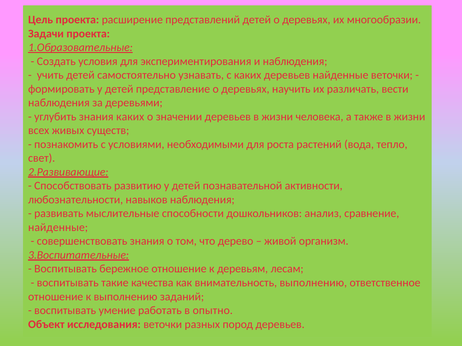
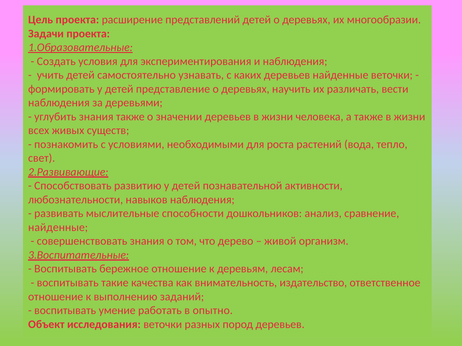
знания каких: каких -> также (130, 117)
внимательность выполнению: выполнению -> издательство (313, 283)
